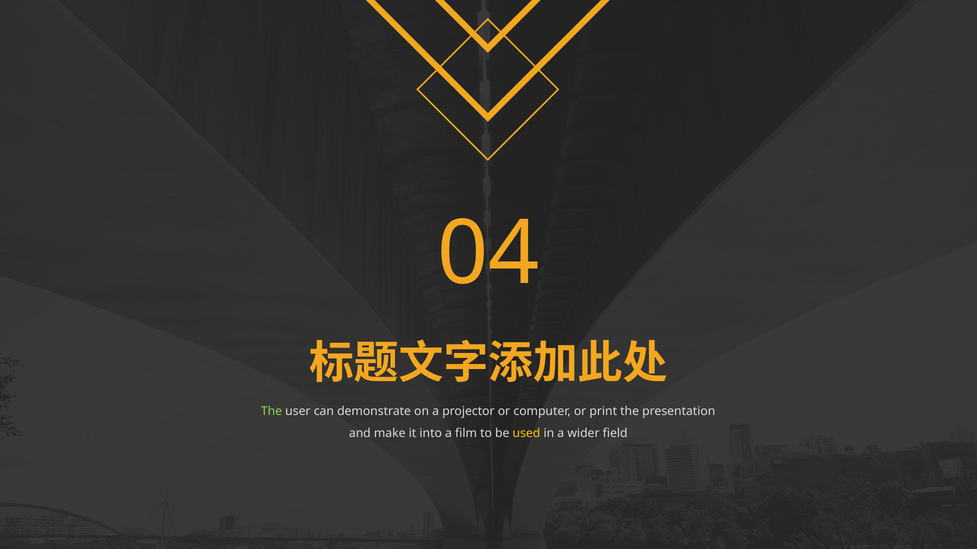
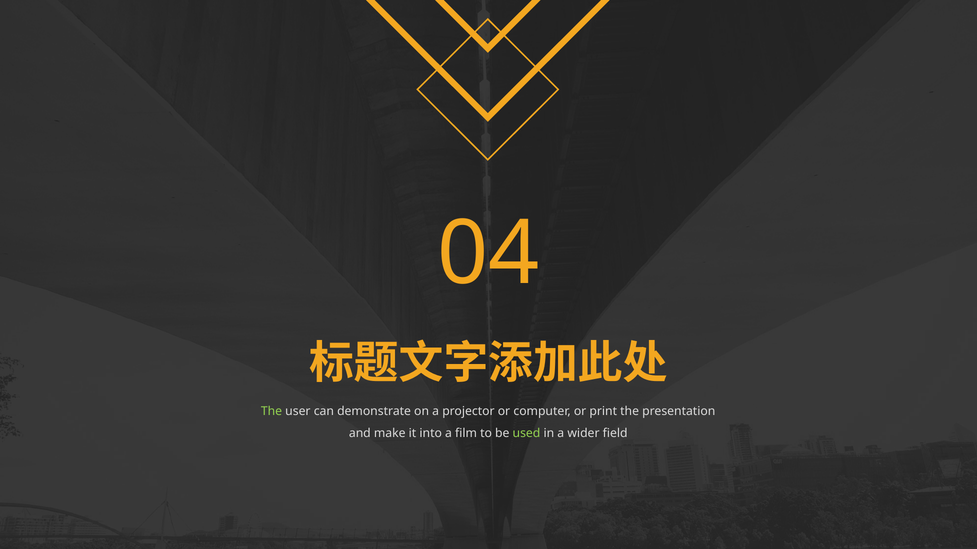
used colour: yellow -> light green (526, 434)
